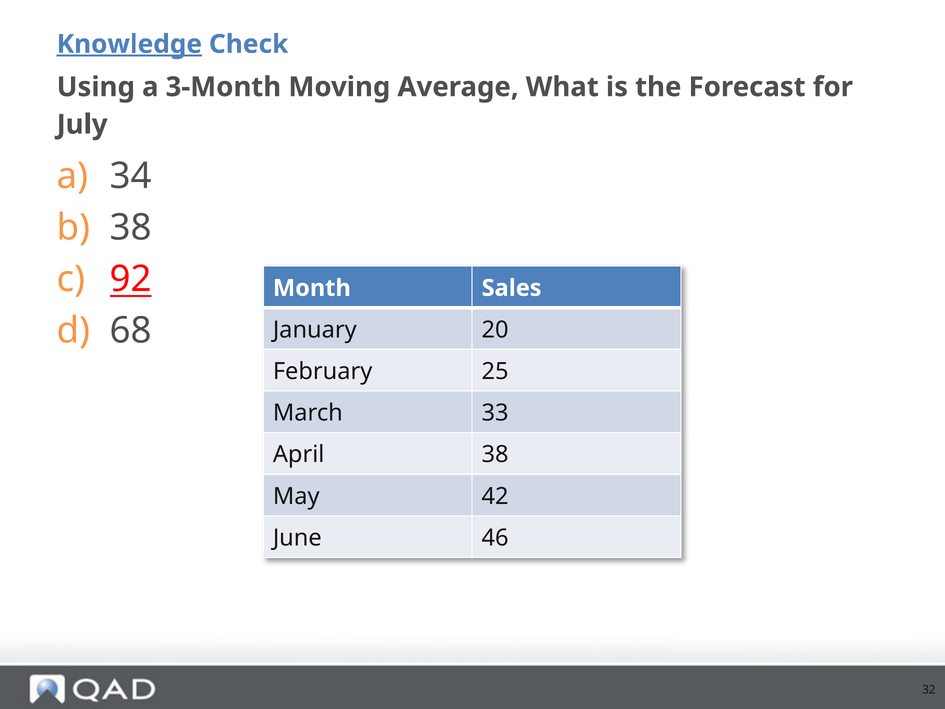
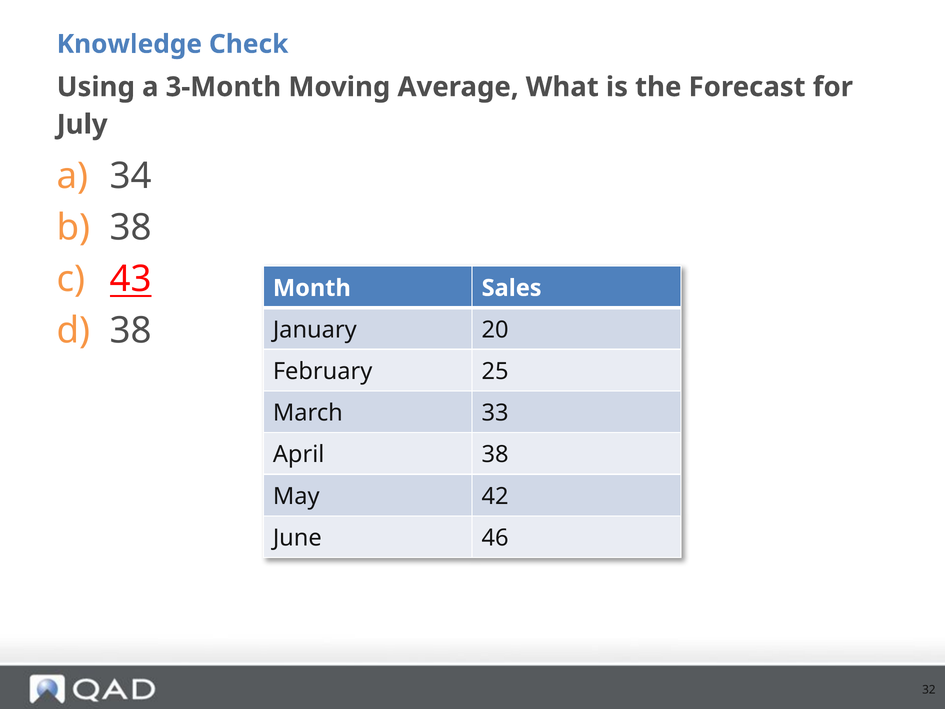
Knowledge underline: present -> none (129, 44)
92: 92 -> 43 (131, 279)
68: 68 -> 38 (131, 330)
